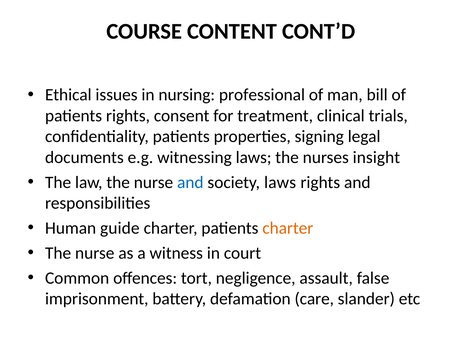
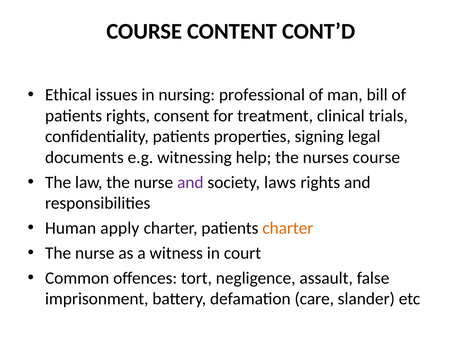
witnessing laws: laws -> help (254, 157)
nurses insight: insight -> course (376, 157)
and colour: blue -> purple (190, 182)
guide: guide -> apply (120, 228)
